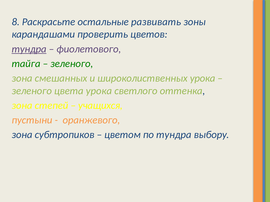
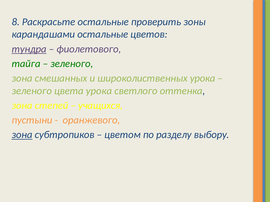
развивать: развивать -> проверить (156, 22)
карандашами проверить: проверить -> остальные (103, 34)
зона underline: none -> present (22, 135)
по тундра: тундра -> разделу (174, 135)
